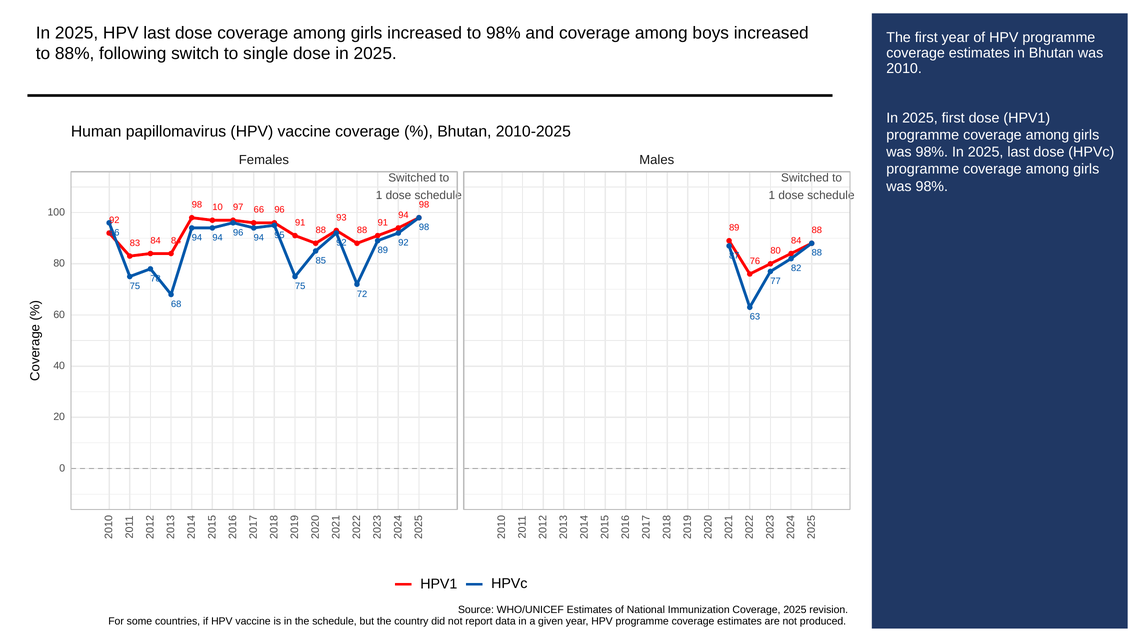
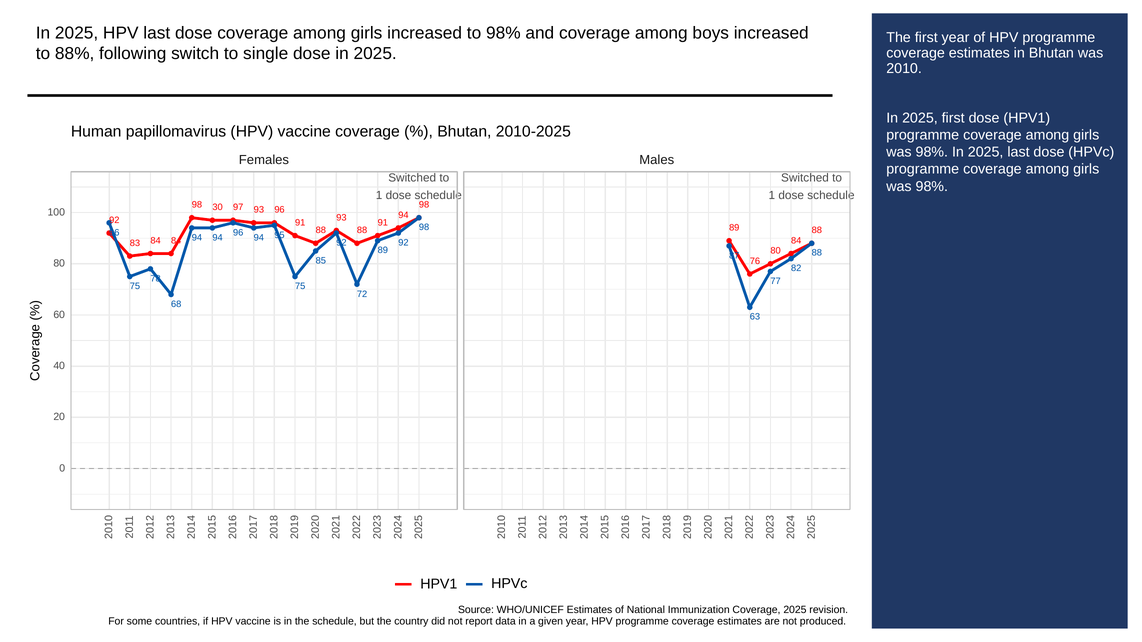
10: 10 -> 30 (218, 207)
97 66: 66 -> 93 (259, 210)
